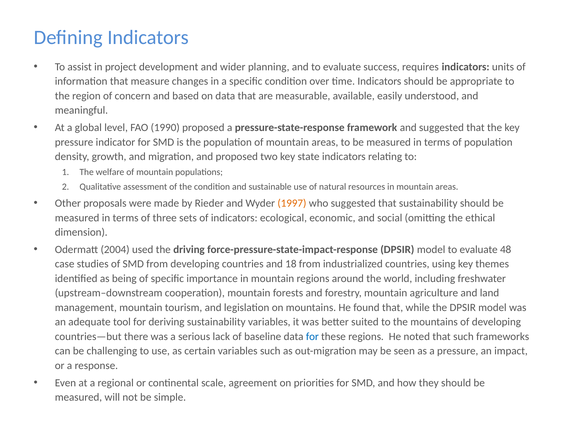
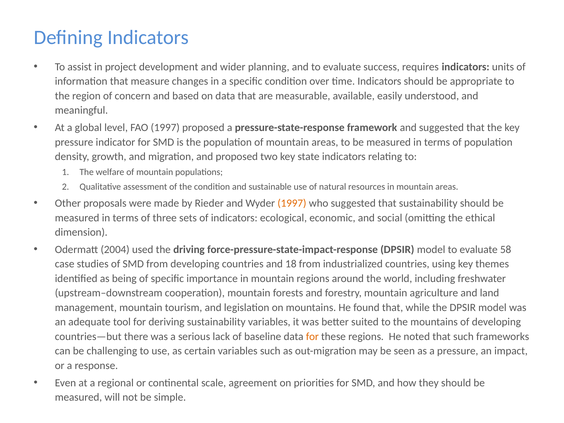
FAO 1990: 1990 -> 1997 (165, 128)
48: 48 -> 58 (506, 250)
for colour: blue -> orange (312, 337)
